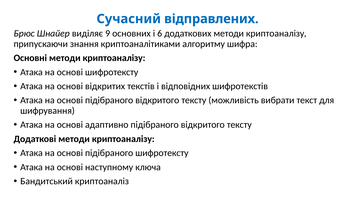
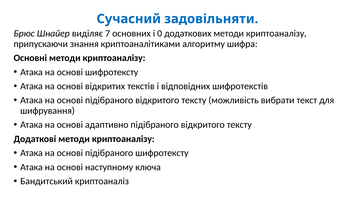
відправлених: відправлених -> задовільняти (211, 19)
9: 9 -> 7 (108, 33)
6: 6 -> 0 (160, 33)
